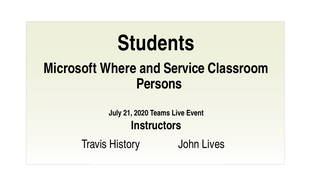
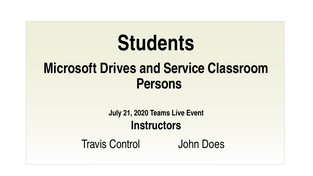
Where: Where -> Drives (118, 68)
History: History -> Control (125, 144)
Lives: Lives -> Does (213, 144)
